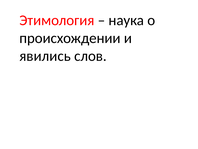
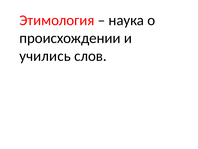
явились: явились -> учились (45, 56)
